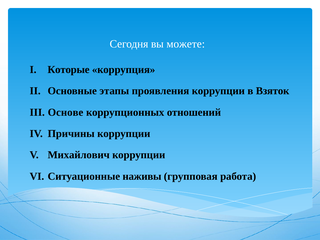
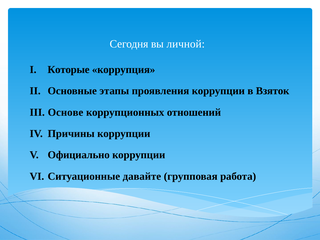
можете: можете -> личной (186, 44)
Михайлович: Михайлович -> Официально (79, 155)
наживы: наживы -> давайте (142, 176)
